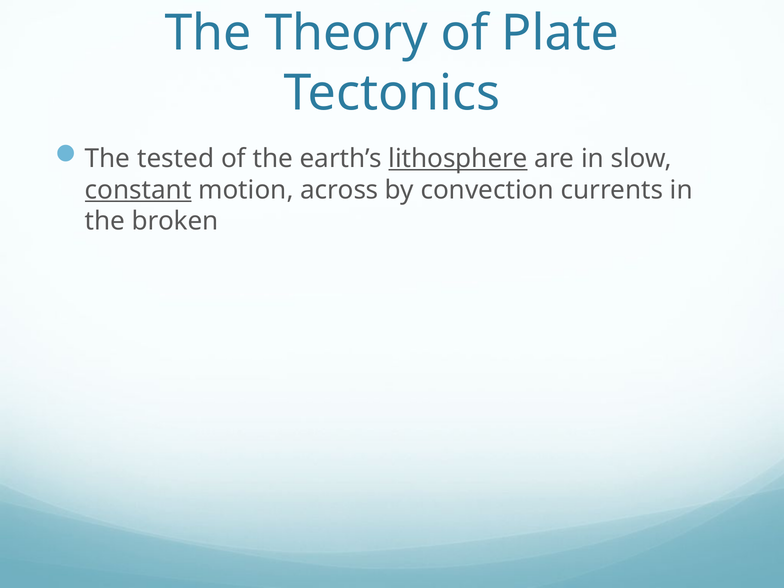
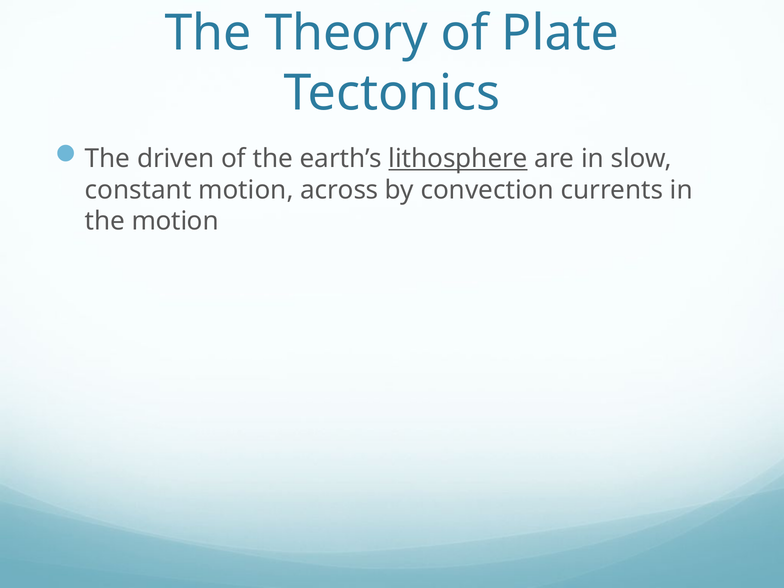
tested: tested -> driven (176, 159)
constant underline: present -> none (138, 190)
the broken: broken -> motion (175, 221)
